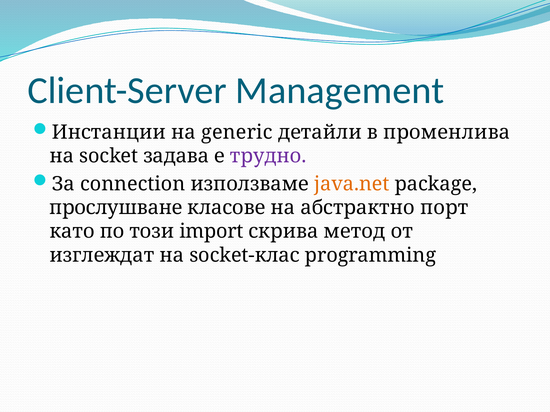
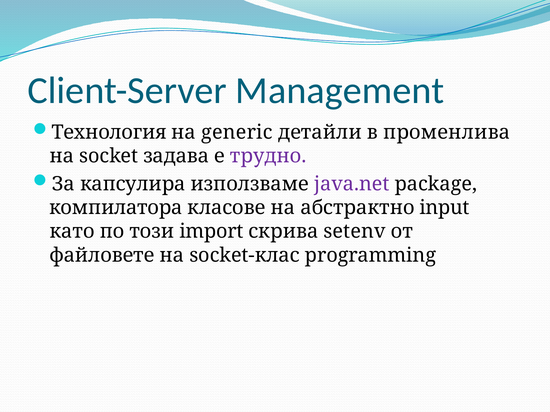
Инстанции: Инстанции -> Технология (109, 132)
connection: connection -> капсулира (133, 184)
java.net colour: orange -> purple (352, 184)
прослушване: прослушване -> компилатора (116, 208)
порт: порт -> input (444, 208)
метод: метод -> setenv (355, 232)
изглеждат: изглеждат -> файловете (102, 255)
